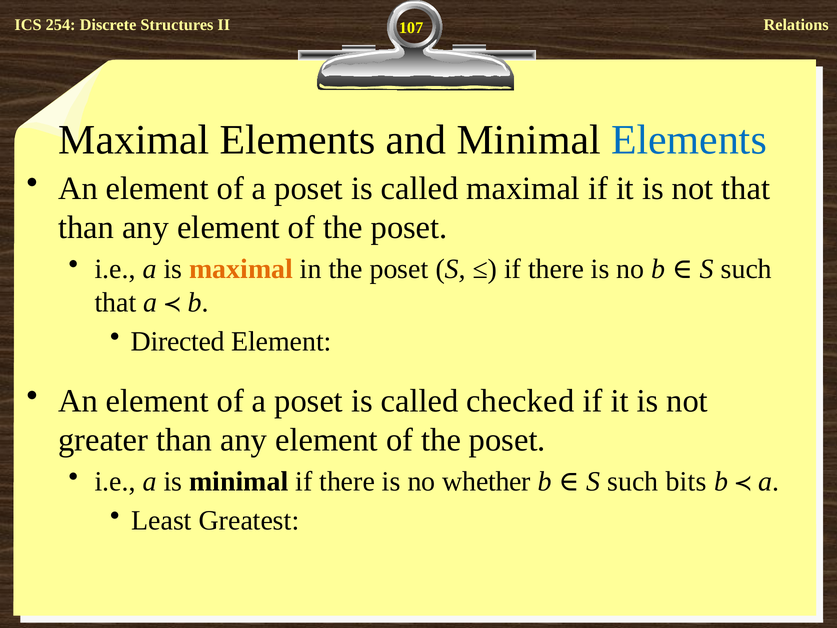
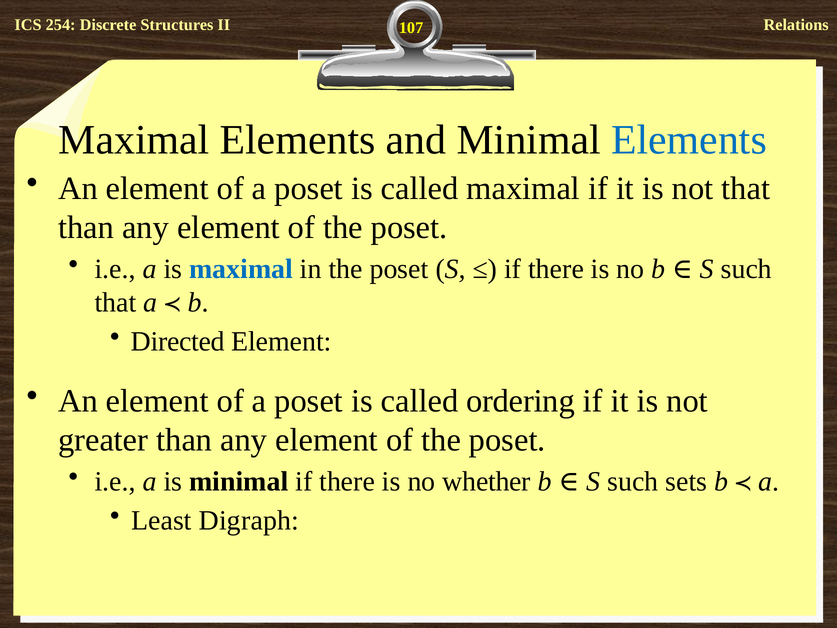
maximal colour: orange -> blue (241, 269)
checked: checked -> ordering (521, 401)
bits: bits -> sets (686, 481)
Greatest: Greatest -> Digraph (249, 521)
